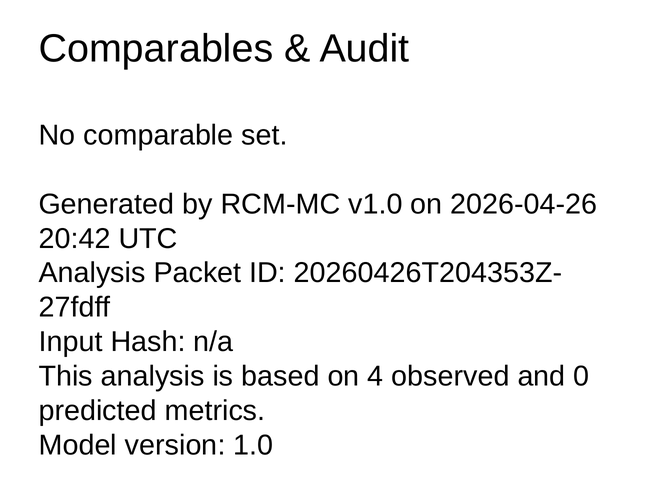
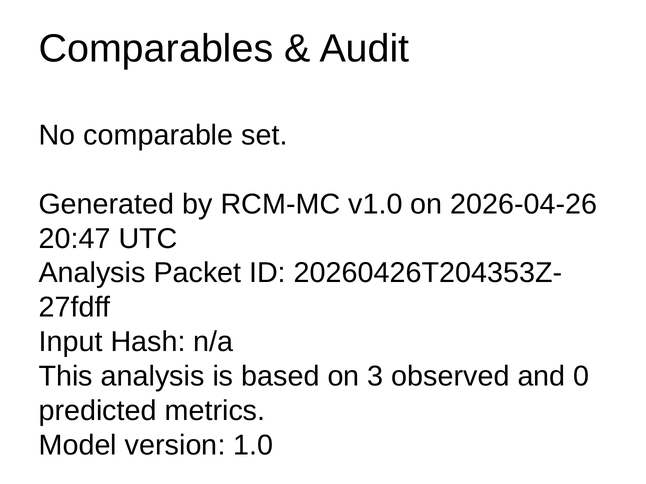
20:42: 20:42 -> 20:47 (75, 239)
4: 4 -> 3 (375, 377)
